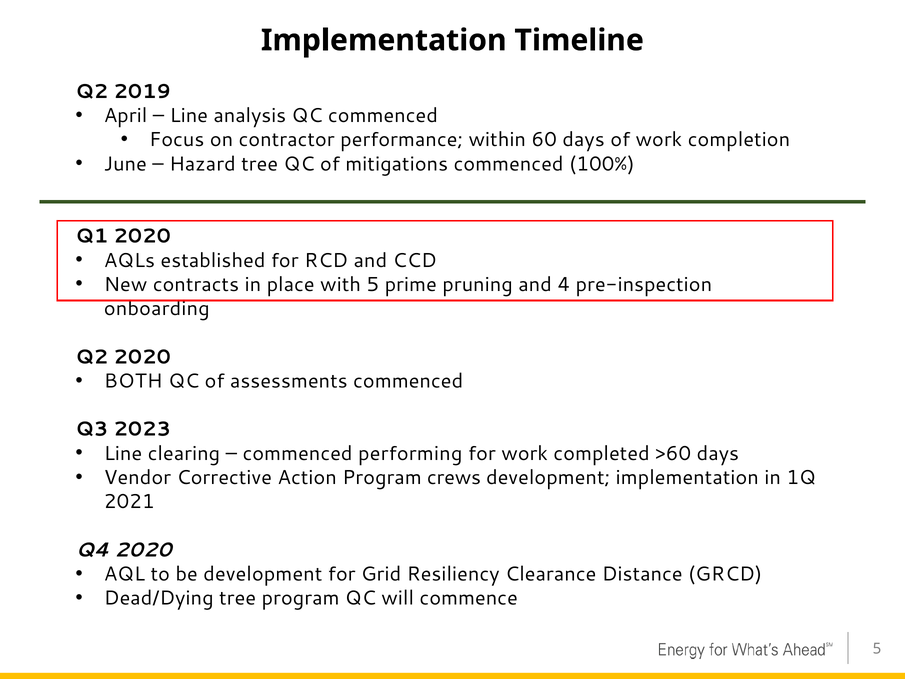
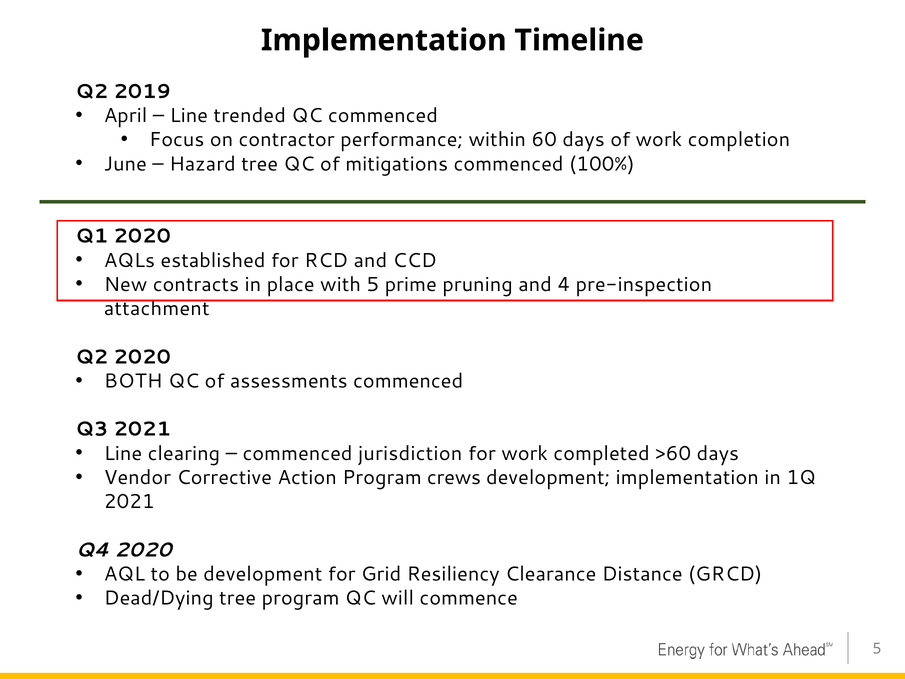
analysis: analysis -> trended (250, 116)
onboarding: onboarding -> attachment (157, 309)
Q3 2023: 2023 -> 2021 (142, 429)
performing: performing -> jurisdiction (410, 453)
